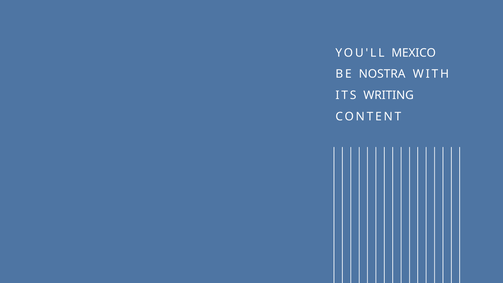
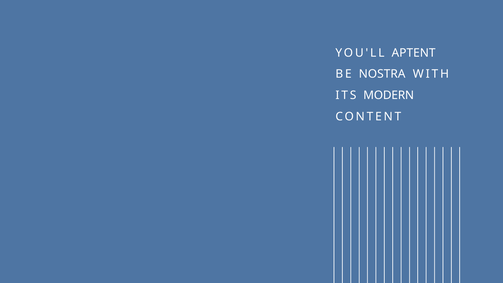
MEXICO: MEXICO -> APTENT (414, 53)
WRITING: WRITING -> MODERN (389, 95)
